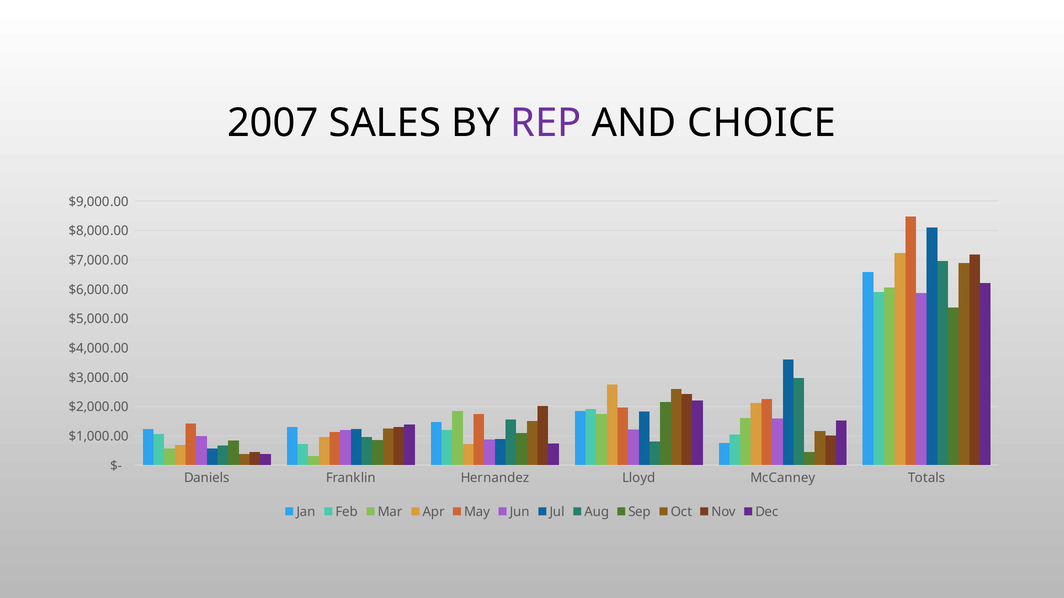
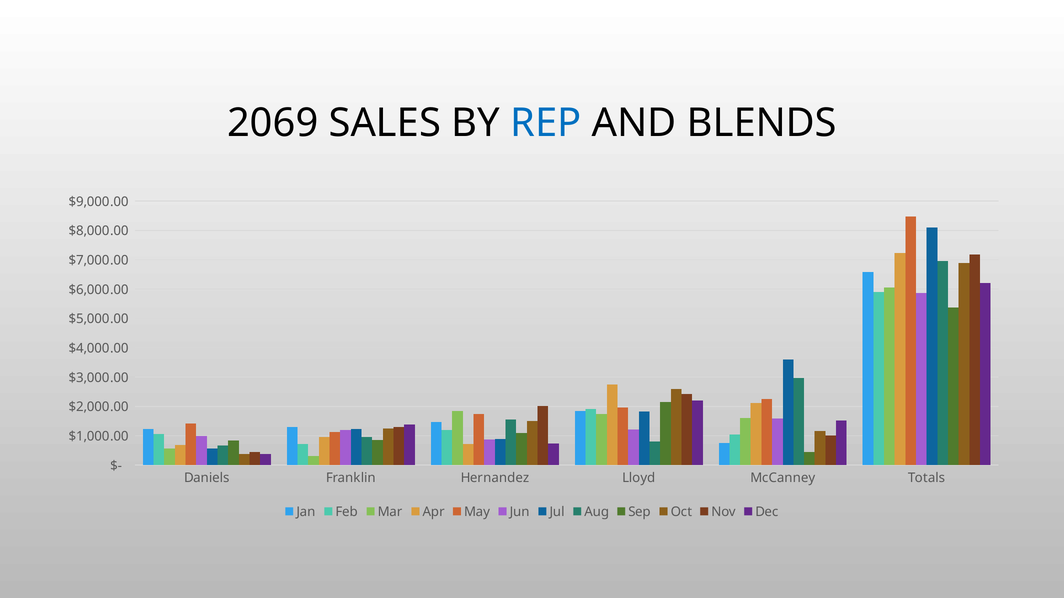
2007: 2007 -> 2069 (273, 123)
REP colour: purple -> blue (546, 123)
CHOICE: CHOICE -> BLENDS (762, 123)
